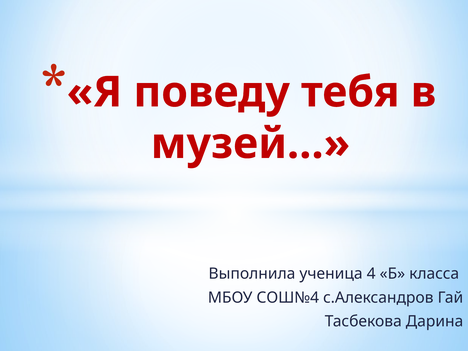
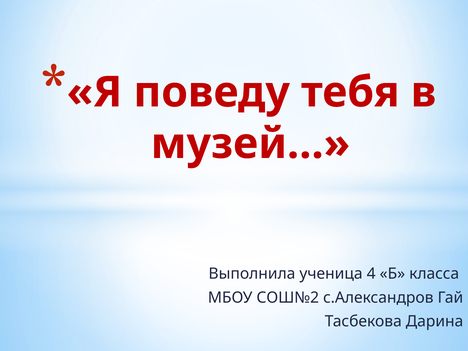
СОШ№4: СОШ№4 -> СОШ№2 (288, 298)
